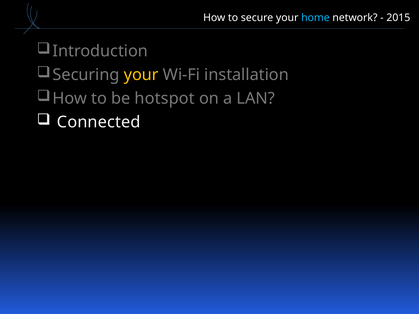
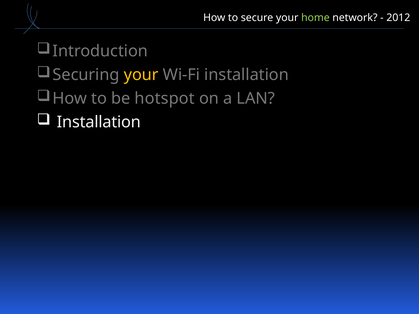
home colour: light blue -> light green (315, 18)
2015: 2015 -> 2012 (398, 18)
Connected: Connected -> Installation (99, 122)
